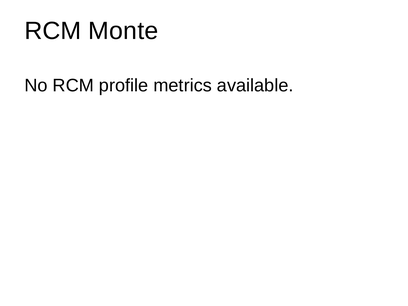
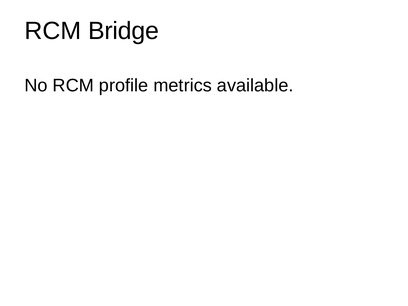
Monte: Monte -> Bridge (123, 31)
